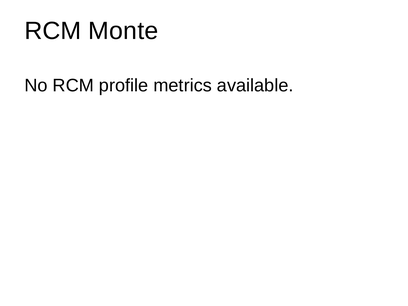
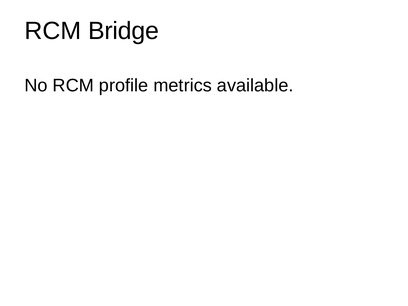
Monte: Monte -> Bridge (123, 31)
